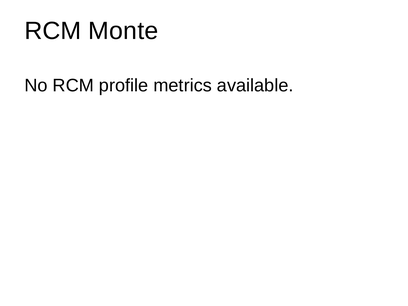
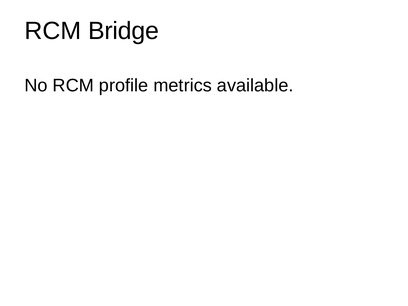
Monte: Monte -> Bridge (123, 31)
